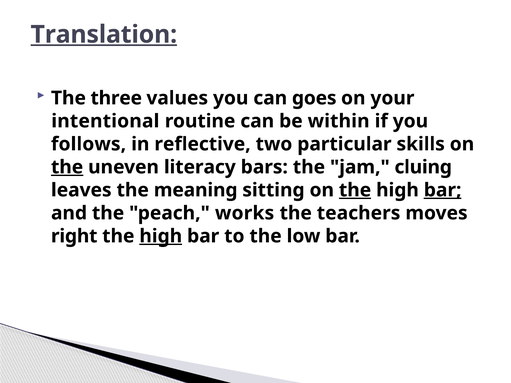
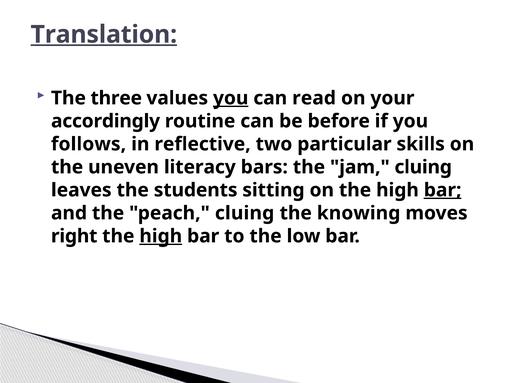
you underline: none -> present (231, 98)
goes: goes -> read (314, 98)
intentional: intentional -> accordingly (106, 121)
within: within -> before (339, 121)
the underline: present -> none (67, 167)
meaning: meaning -> students (196, 190)
the underline: present -> none (355, 190)
peach works: works -> cluing (245, 213)
teachers: teachers -> knowing (359, 213)
